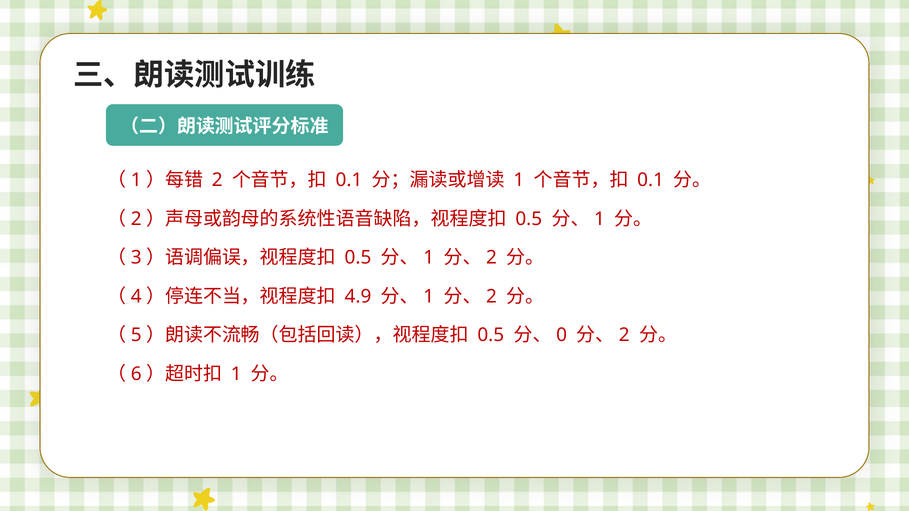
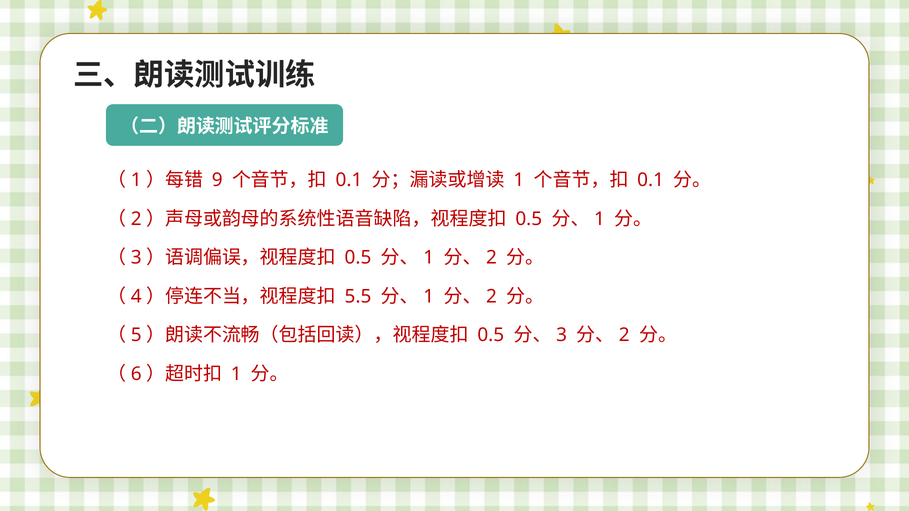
2: 2 -> 9 (217, 180)
4.9: 4.9 -> 5.5 (358, 297)
0: 0 -> 3 (562, 335)
